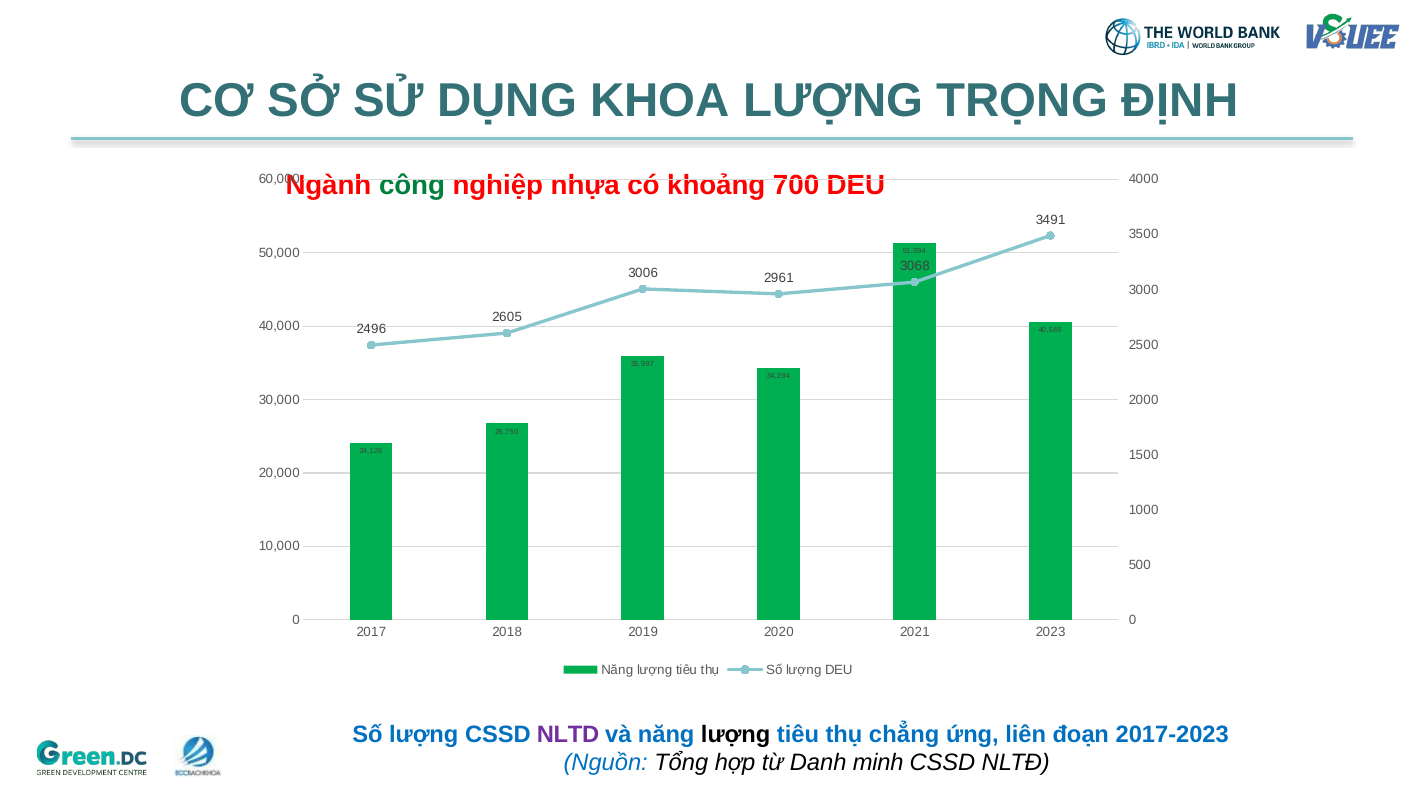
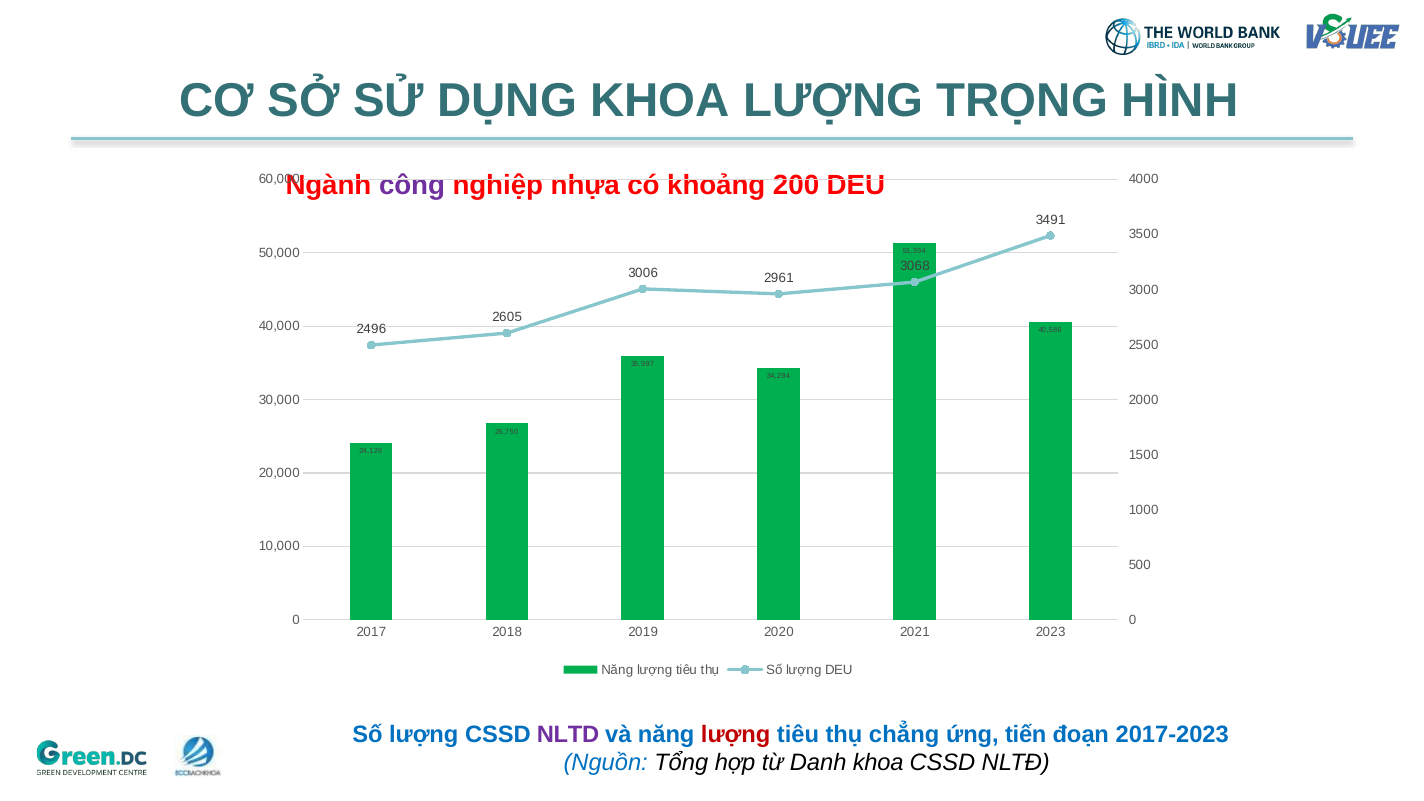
ĐỊNH: ĐỊNH -> HÌNH (1180, 101)
công colour: green -> purple (412, 185)
700: 700 -> 200 (796, 185)
lượng colour: black -> red (736, 734)
liên: liên -> tiến (1026, 734)
Danh minh: minh -> khoa (878, 763)
